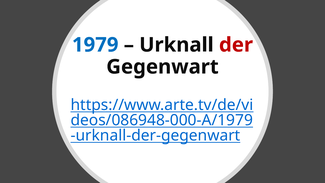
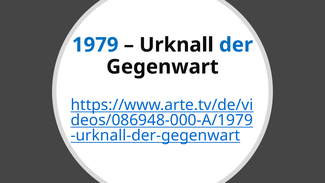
der colour: red -> blue (236, 45)
